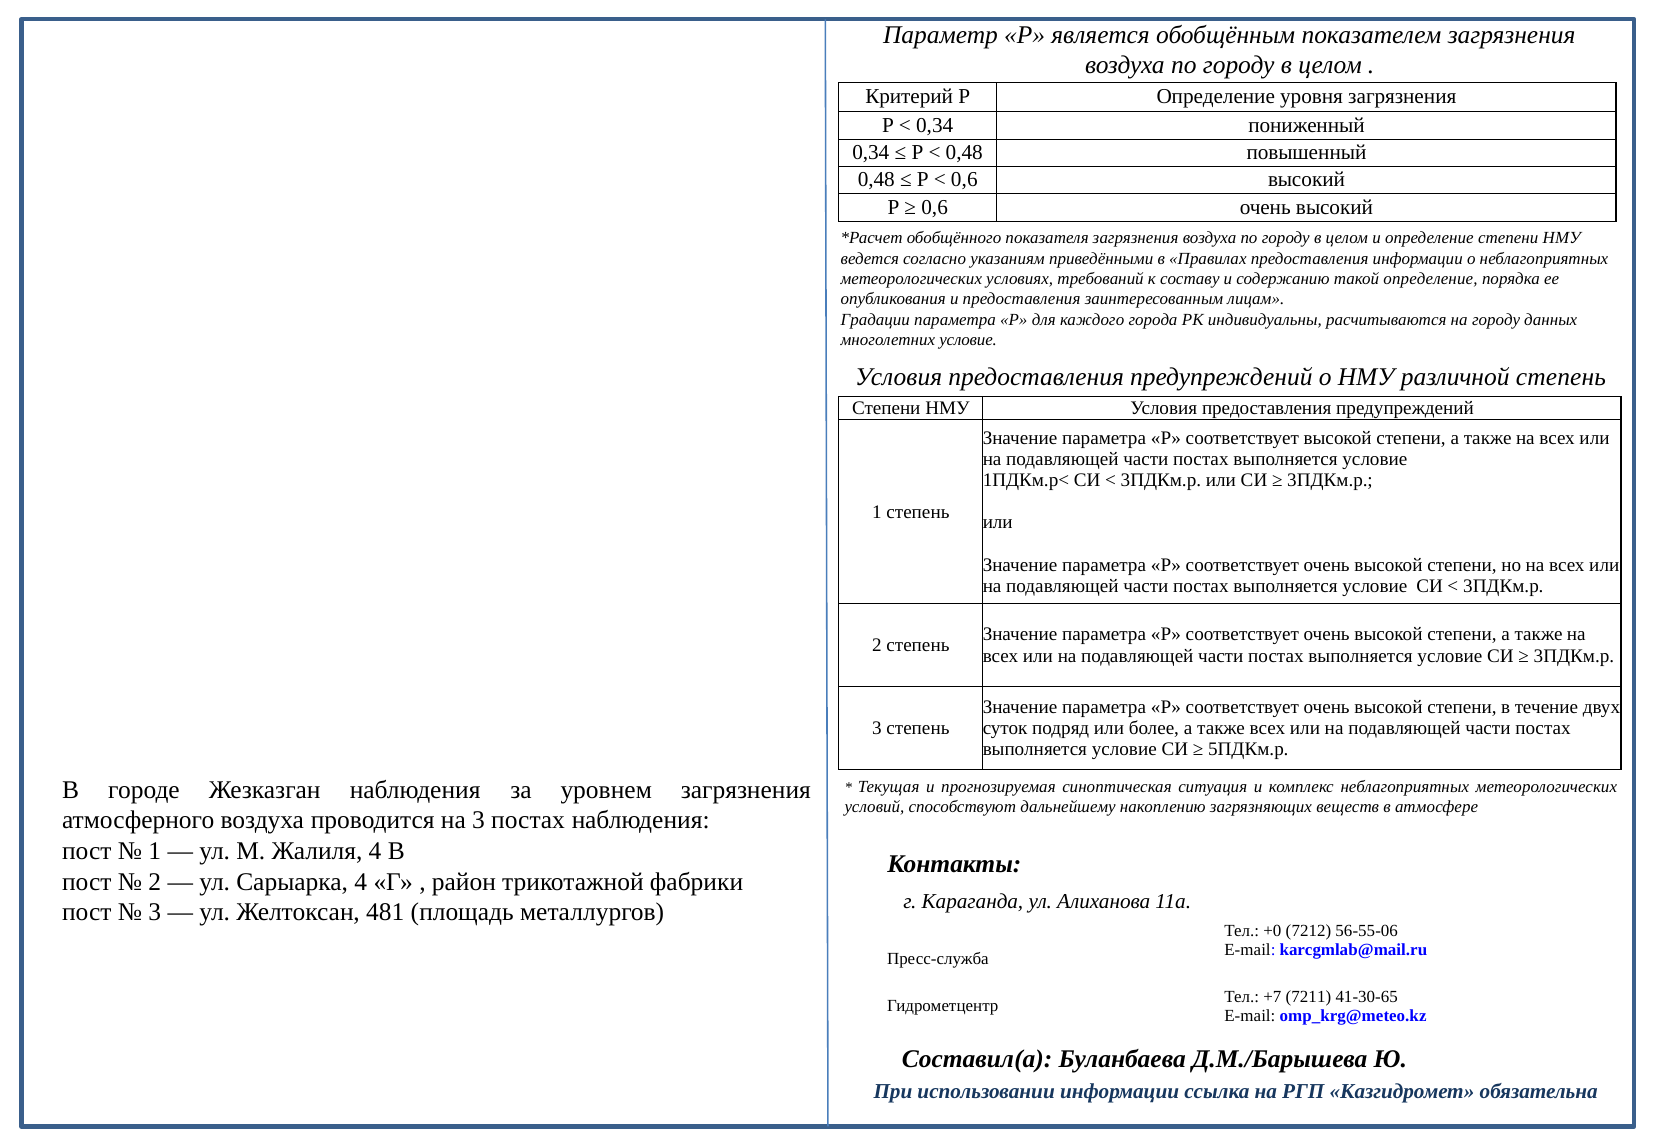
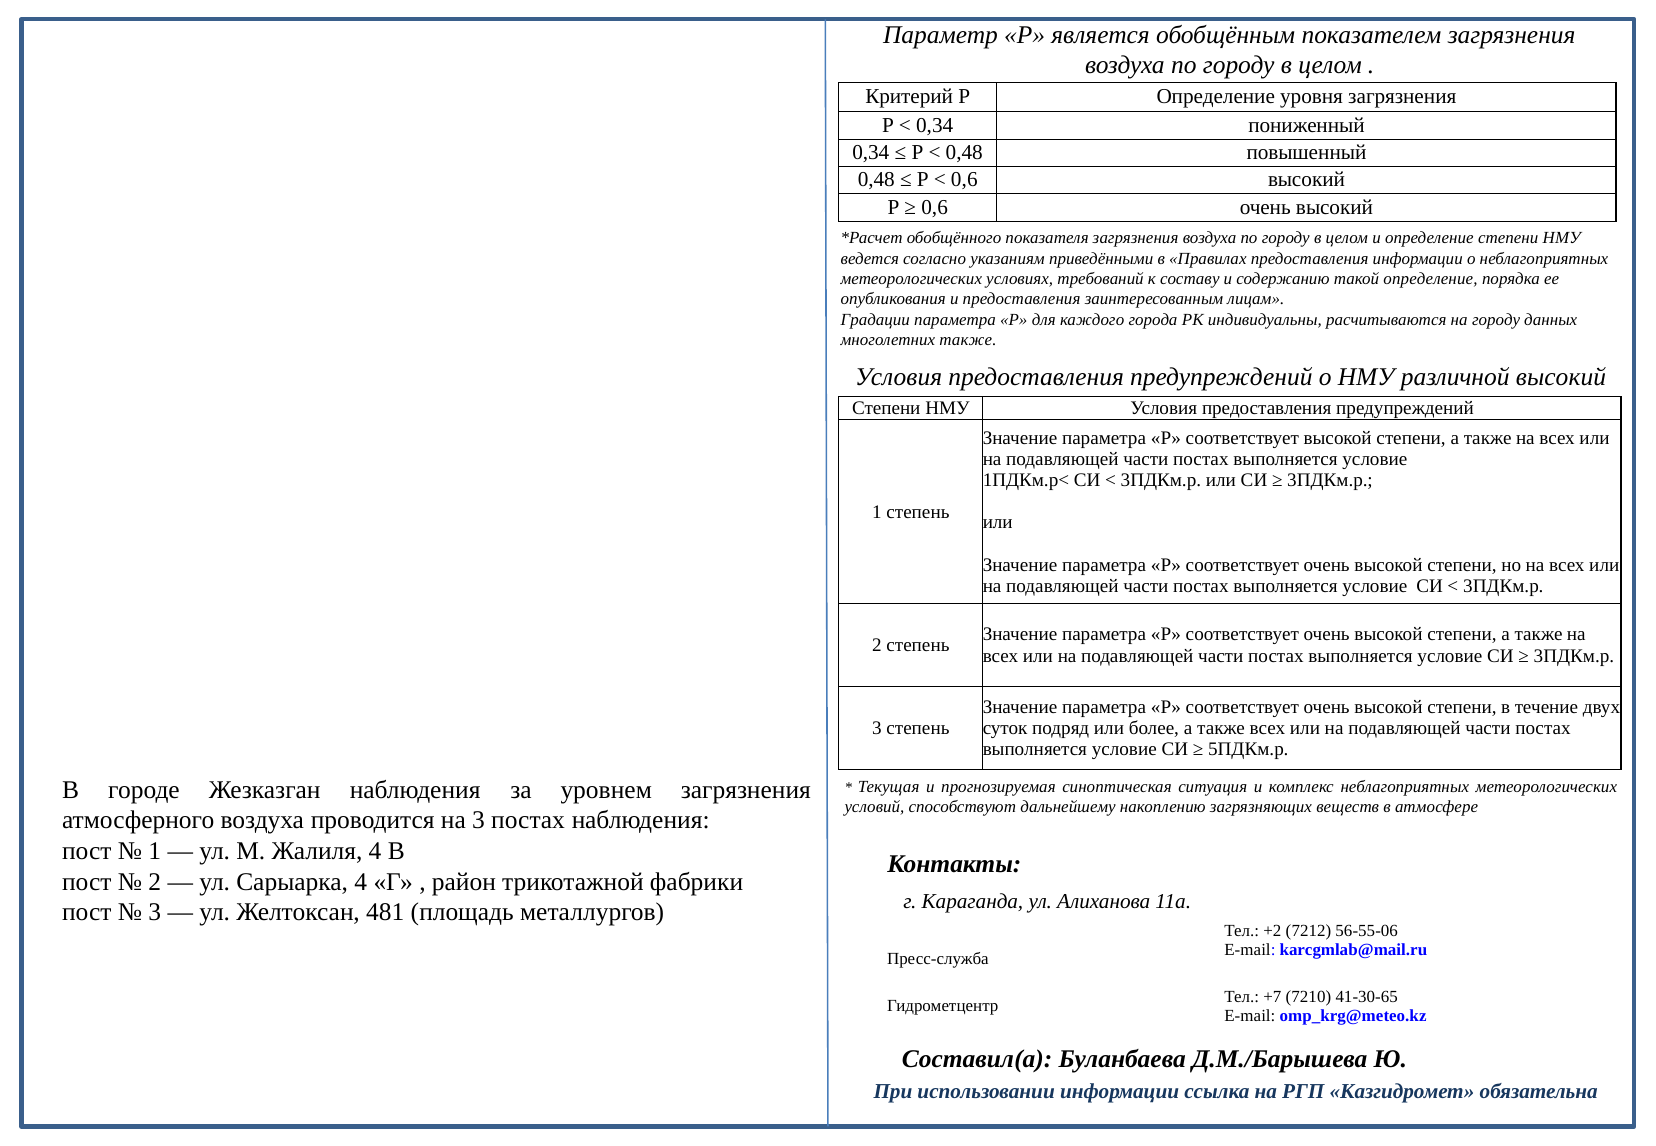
многолетних условие: условие -> также (968, 340)
различной степень: степень -> высокий (1561, 377)
+0: +0 -> +2 (1272, 931)
7211: 7211 -> 7210 (1308, 997)
